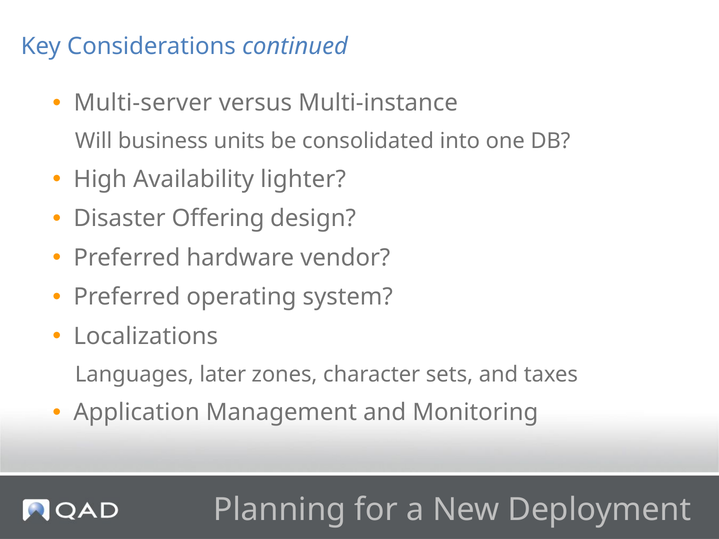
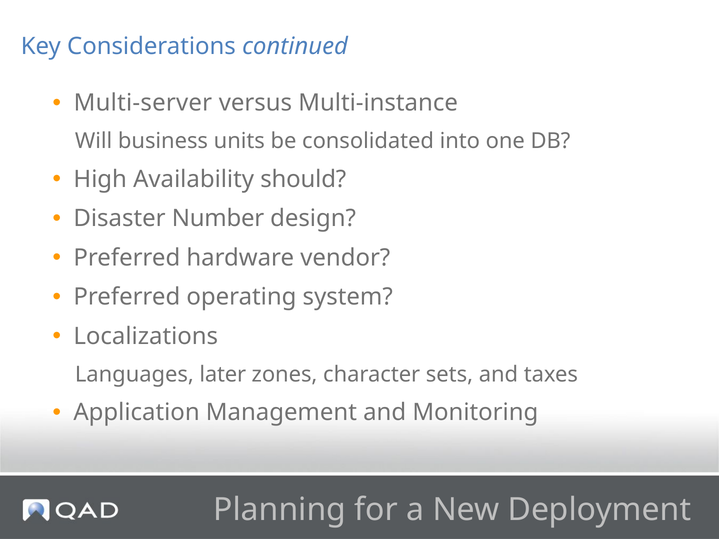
lighter: lighter -> should (303, 179)
Offering: Offering -> Number (218, 218)
